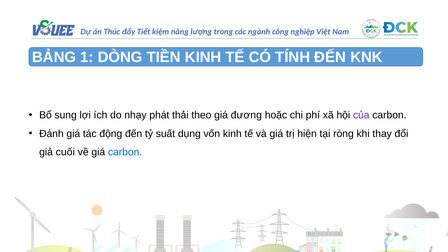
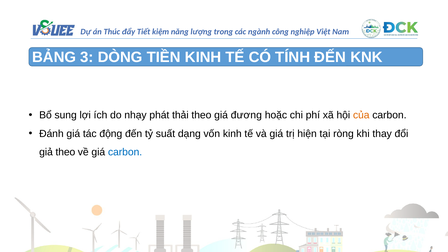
1: 1 -> 3 (87, 57)
của colour: purple -> orange (361, 115)
dụng: dụng -> dạng (189, 134)
giả cuối: cuối -> theo (65, 152)
